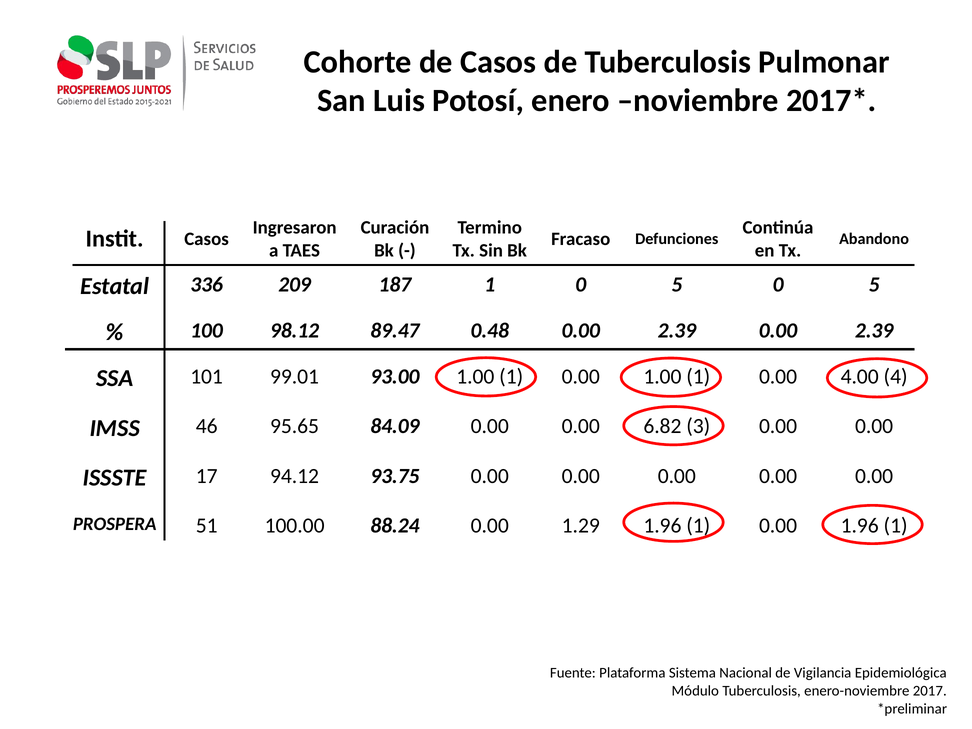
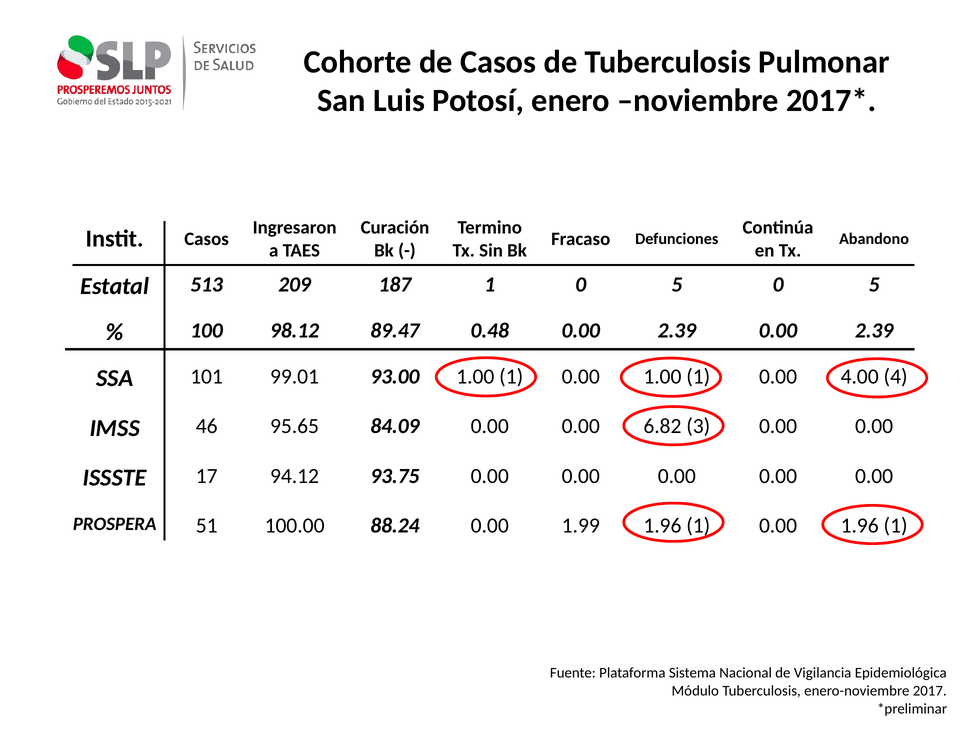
336: 336 -> 513 (207, 285)
1.29: 1.29 -> 1.99 (581, 526)
